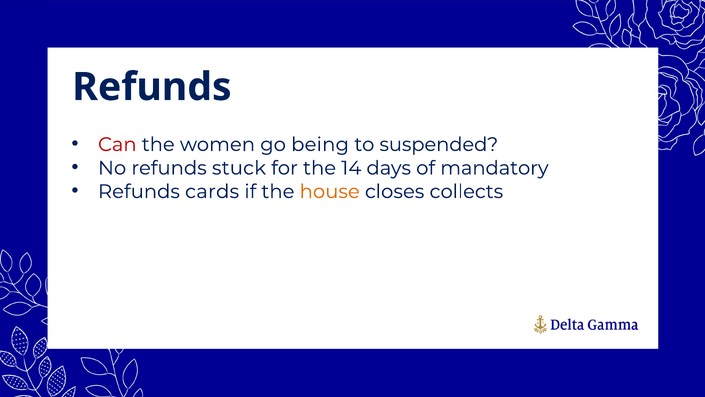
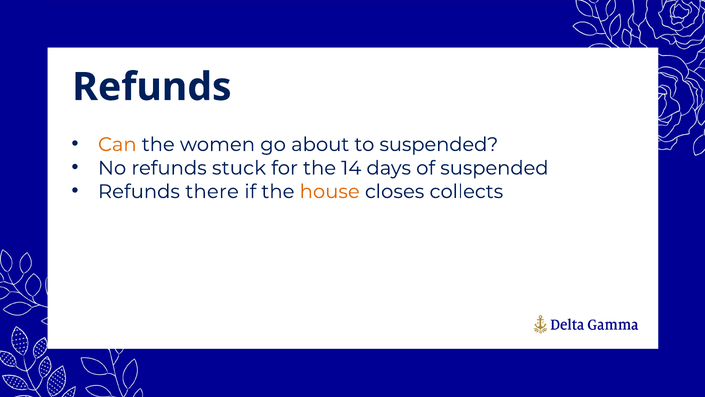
Can colour: red -> orange (117, 144)
being: being -> about (320, 144)
of mandatory: mandatory -> suspended (494, 168)
cards: cards -> there (212, 191)
